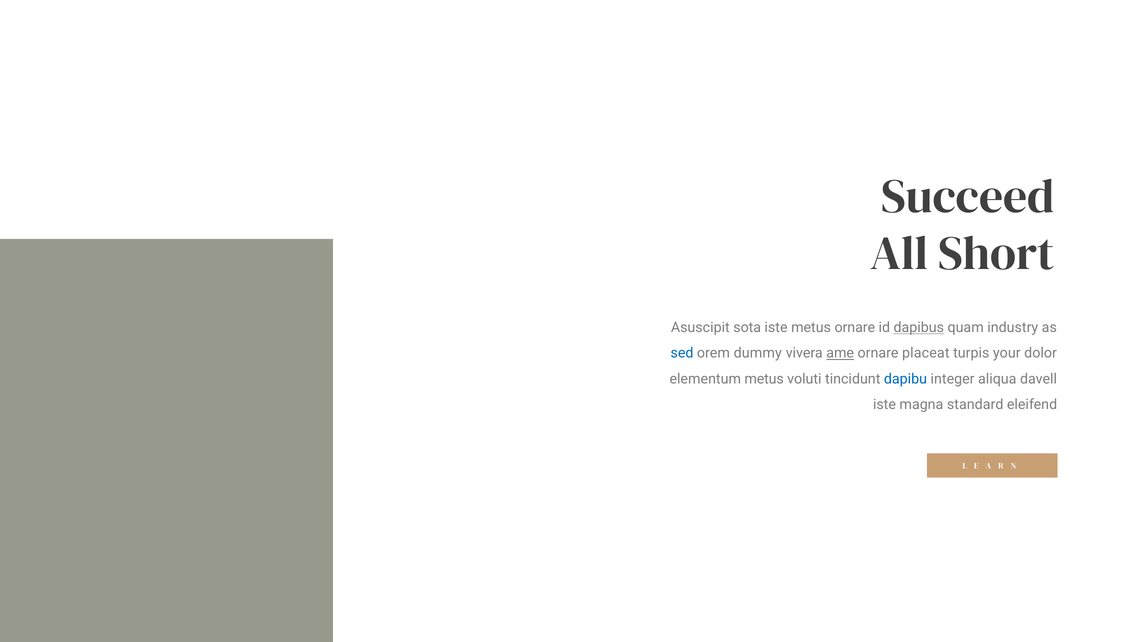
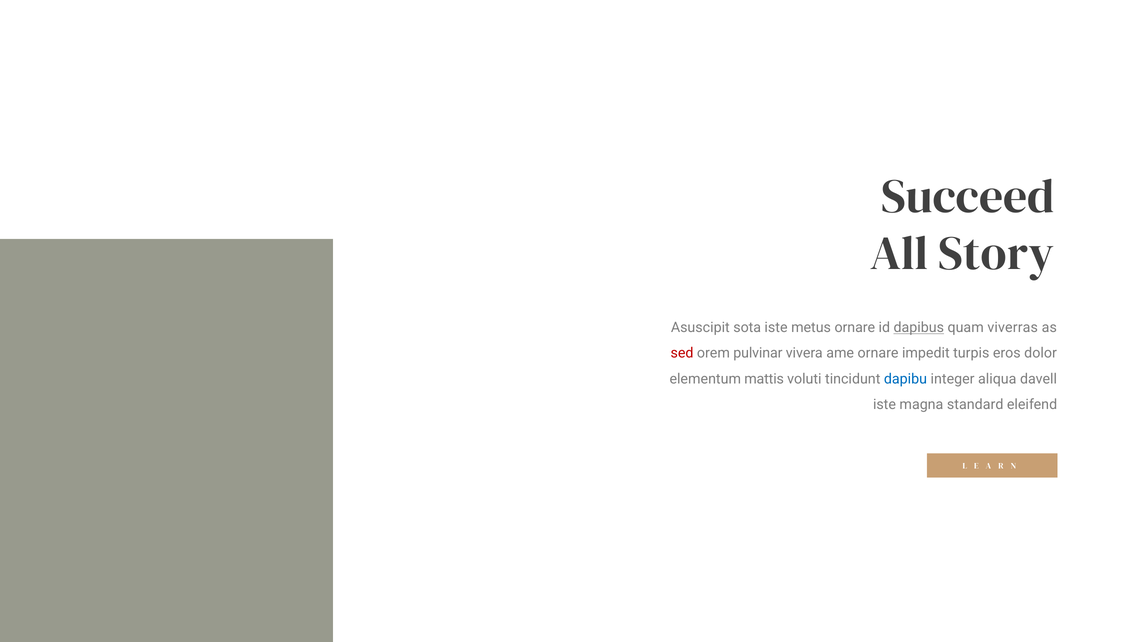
Short: Short -> Story (996, 253)
industry: industry -> viverras (1013, 328)
sed colour: blue -> red (682, 353)
dummy: dummy -> pulvinar (758, 353)
ame underline: present -> none (840, 353)
placeat: placeat -> impedit (926, 353)
your: your -> eros (1007, 353)
elementum metus: metus -> mattis (764, 379)
